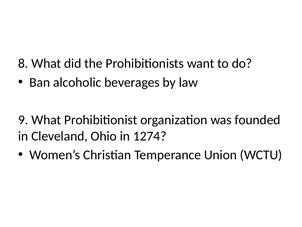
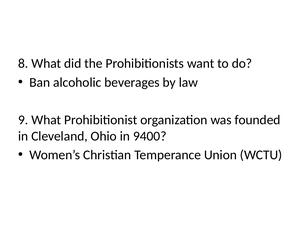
1274: 1274 -> 9400 (150, 136)
